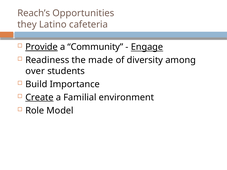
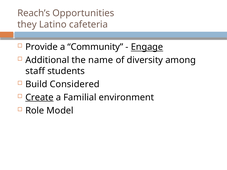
Provide underline: present -> none (42, 47)
Readiness: Readiness -> Additional (47, 60)
made: made -> name (101, 60)
over: over -> staff (35, 71)
Importance: Importance -> Considered (75, 84)
